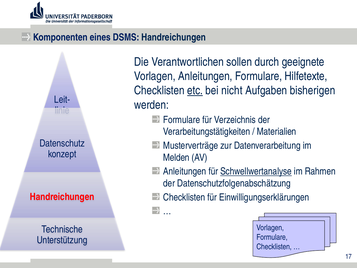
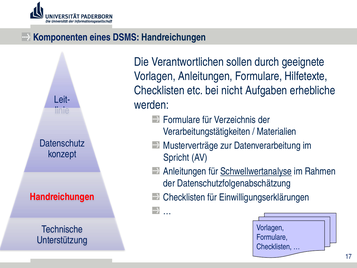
etc underline: present -> none (195, 90)
bisherigen: bisherigen -> erhebliche (313, 90)
Melden: Melden -> Spricht (176, 157)
